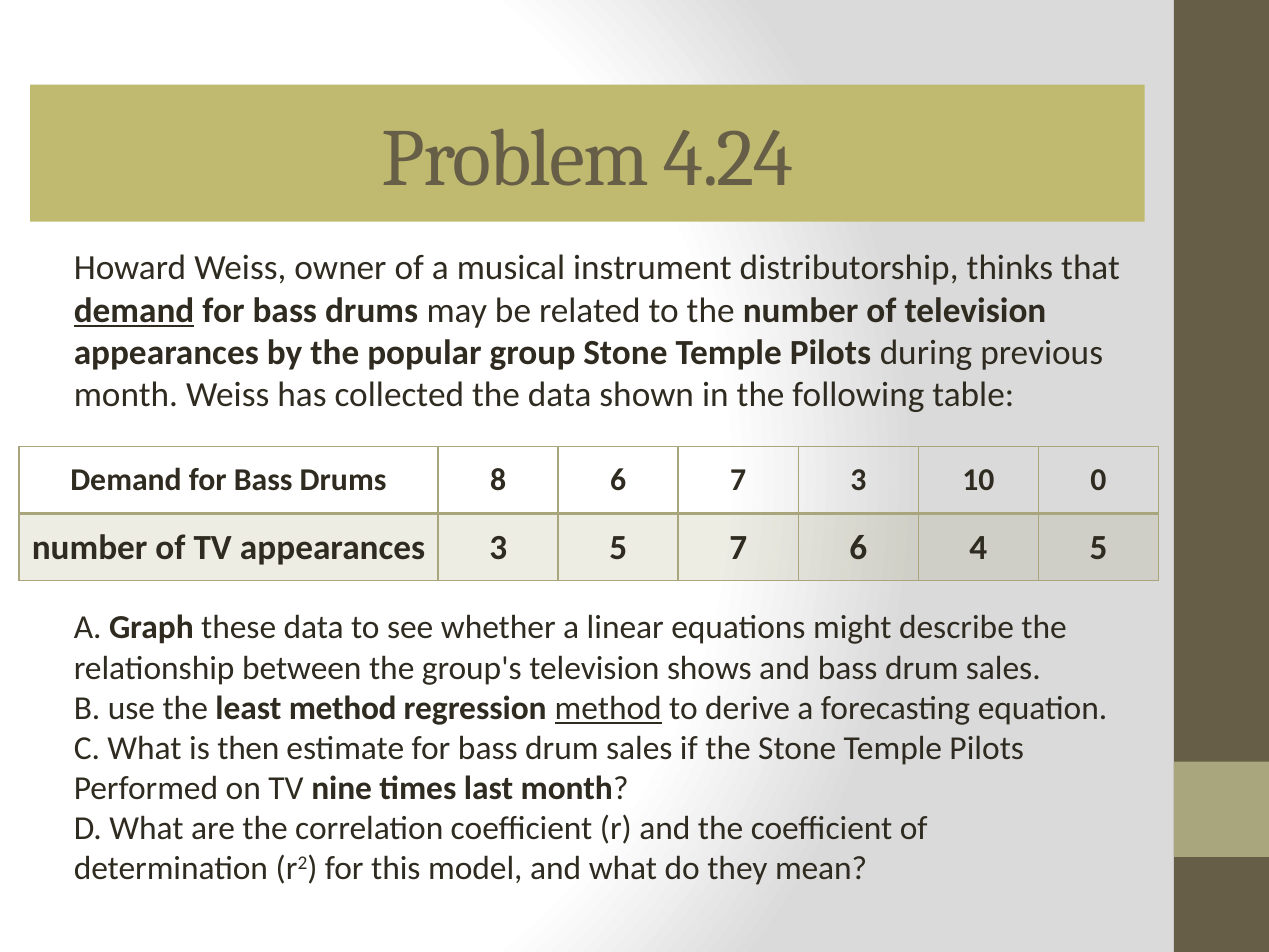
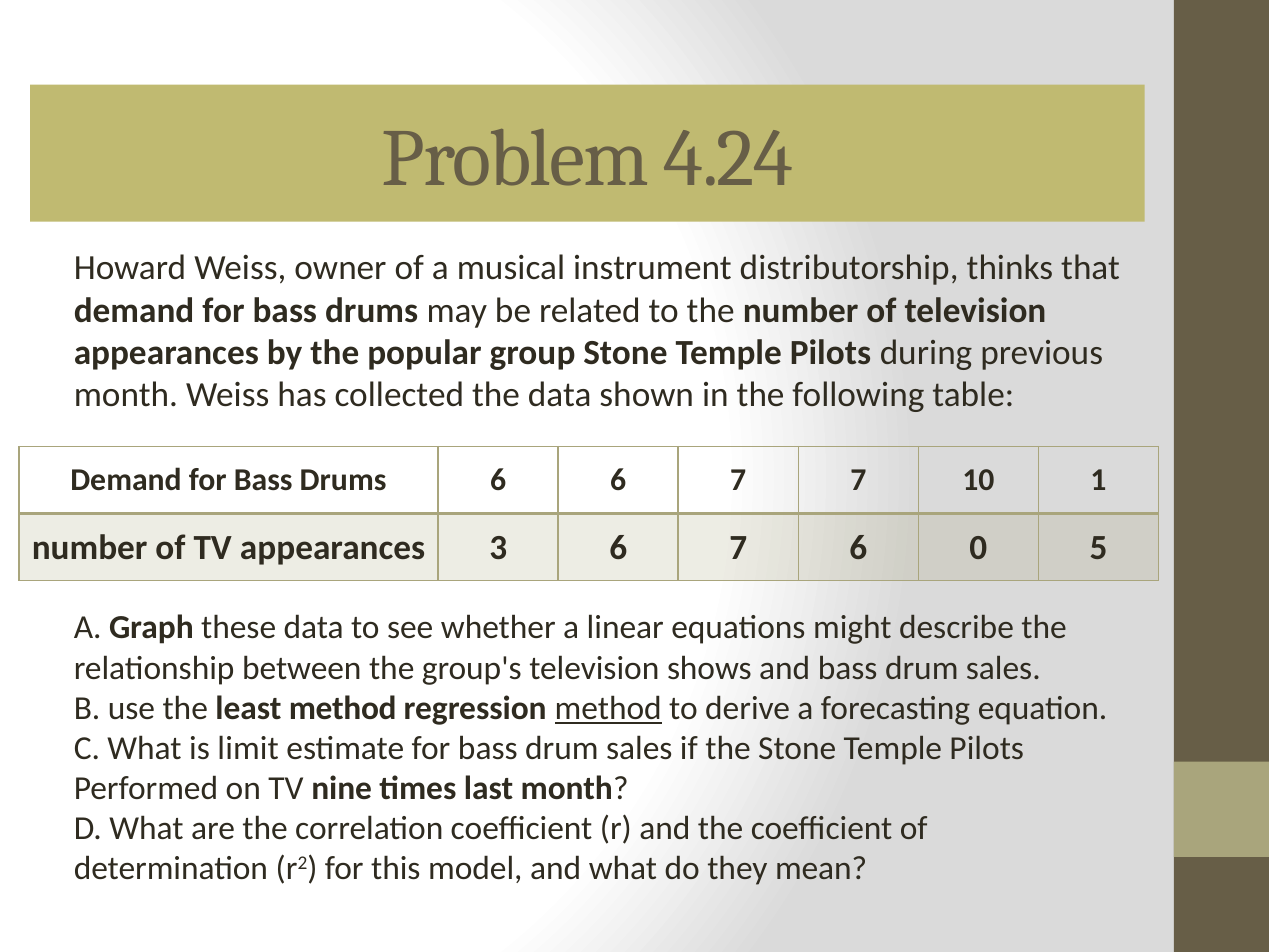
demand underline: present -> none (134, 311)
Drums 8: 8 -> 6 (498, 480)
7 3: 3 -> 7 (858, 480)
0: 0 -> 1 (1098, 480)
3 5: 5 -> 6 (618, 547)
4: 4 -> 0 (978, 547)
then: then -> limit (248, 748)
